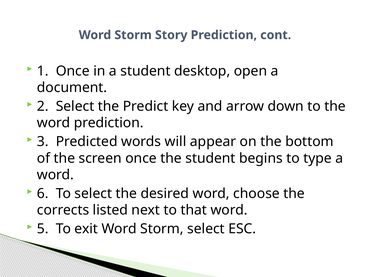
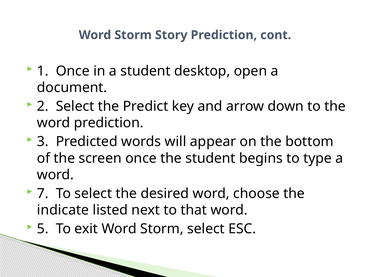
6: 6 -> 7 (43, 194)
corrects: corrects -> indicate (63, 211)
